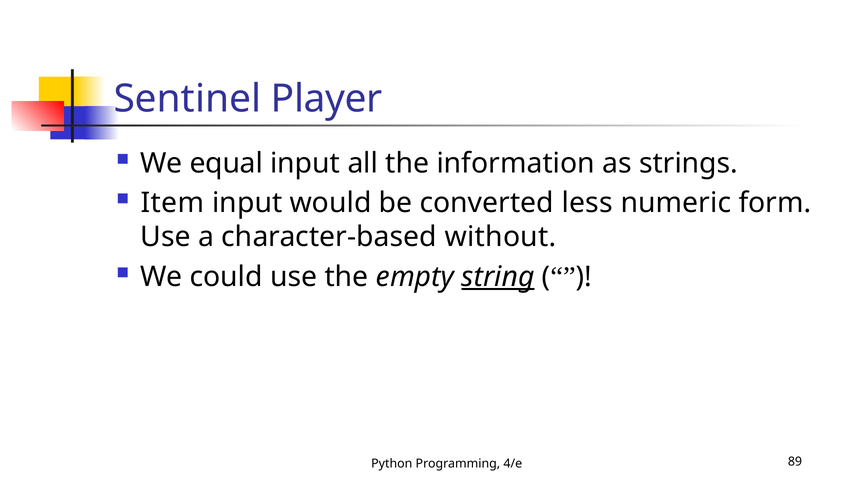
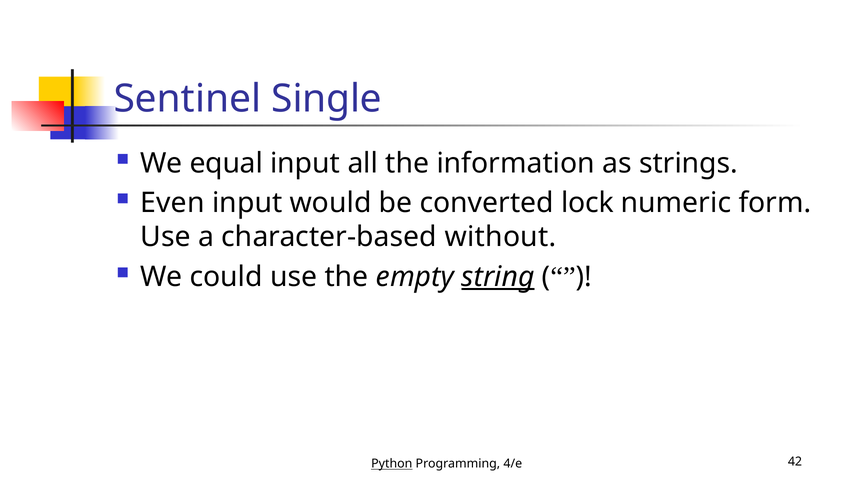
Player: Player -> Single (327, 99)
Item: Item -> Even (173, 203)
less: less -> lock (587, 203)
Python underline: none -> present (392, 464)
89: 89 -> 42 (795, 462)
